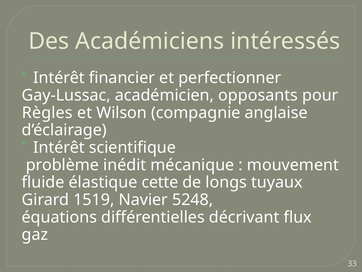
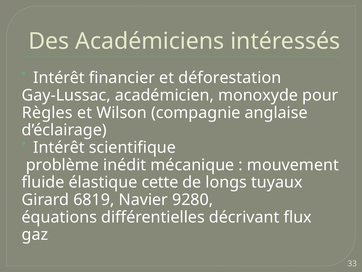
perfectionner: perfectionner -> déforestation (230, 78)
opposants: opposants -> monoxyde (258, 95)
1519: 1519 -> 6819 (94, 199)
5248: 5248 -> 9280 (193, 199)
